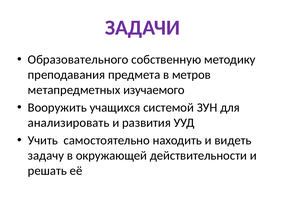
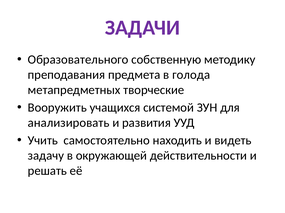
метров: метров -> голода (191, 75)
изучаемого: изучаемого -> творческие (154, 90)
